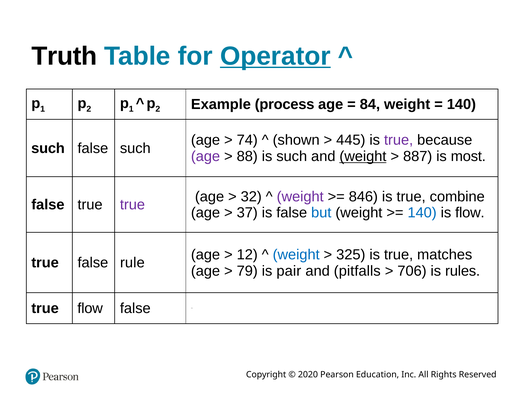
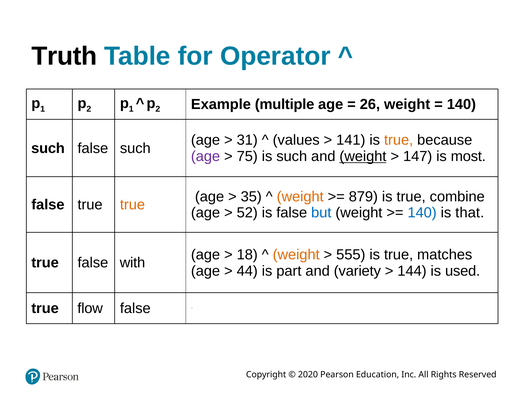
Operator underline: present -> none (275, 56)
process: process -> multiple (285, 104)
84: 84 -> 26 (370, 104)
74: 74 -> 31 (247, 140)
shown: shown -> values (296, 140)
445: 445 -> 141 (351, 140)
true colour: purple -> orange (399, 140)
88: 88 -> 75 (247, 156)
887: 887 -> 147 (418, 156)
32: 32 -> 35 (251, 197)
weight colour: purple -> orange (300, 197)
846: 846 -> 879 (363, 197)
true colour: purple -> orange (132, 205)
37: 37 -> 52 (247, 213)
is flow: flow -> that (470, 213)
12: 12 -> 18 (247, 255)
weight colour: blue -> orange (296, 255)
325: 325 -> 555 (351, 255)
rule: rule -> with (133, 263)
79: 79 -> 44 (247, 271)
pair: pair -> part (289, 271)
pitfalls: pitfalls -> variety (357, 271)
706: 706 -> 144 (412, 271)
rules: rules -> used (463, 271)
